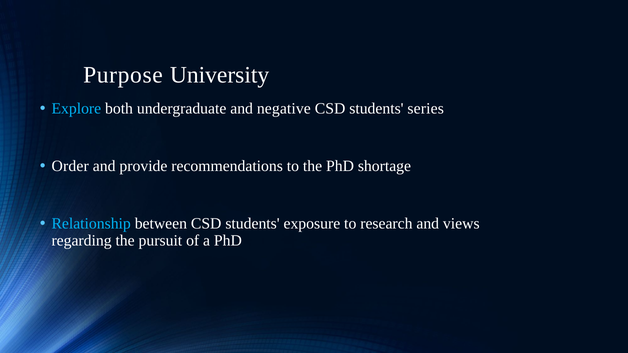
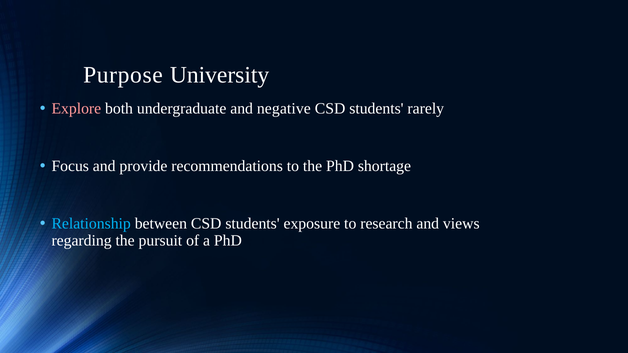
Explore colour: light blue -> pink (76, 109)
series: series -> rarely (426, 109)
Order: Order -> Focus (70, 166)
